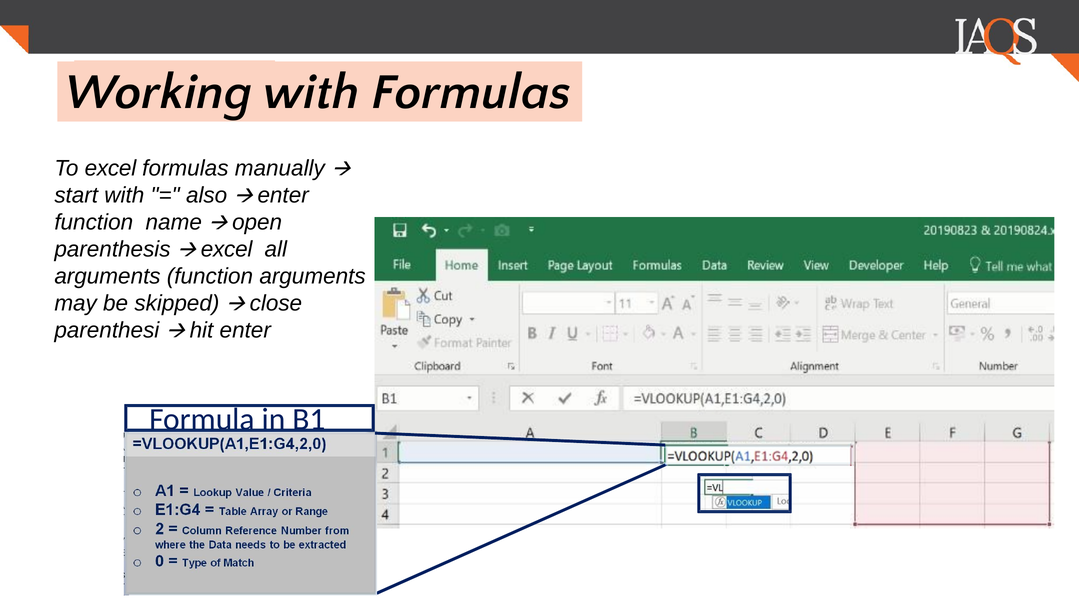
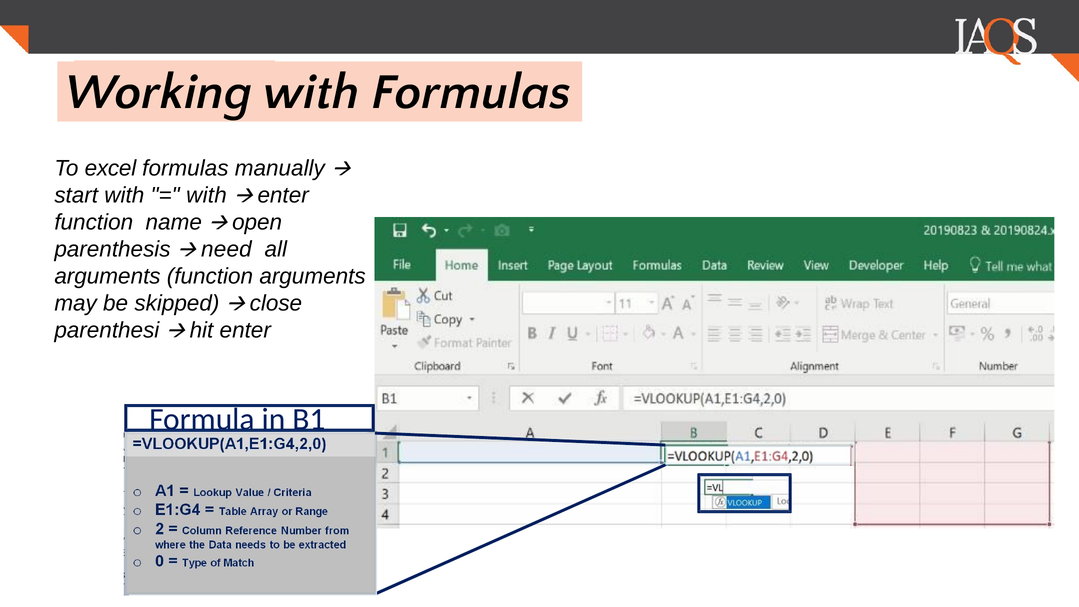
also: also -> with (207, 195)
excel: excel -> need (226, 249)
